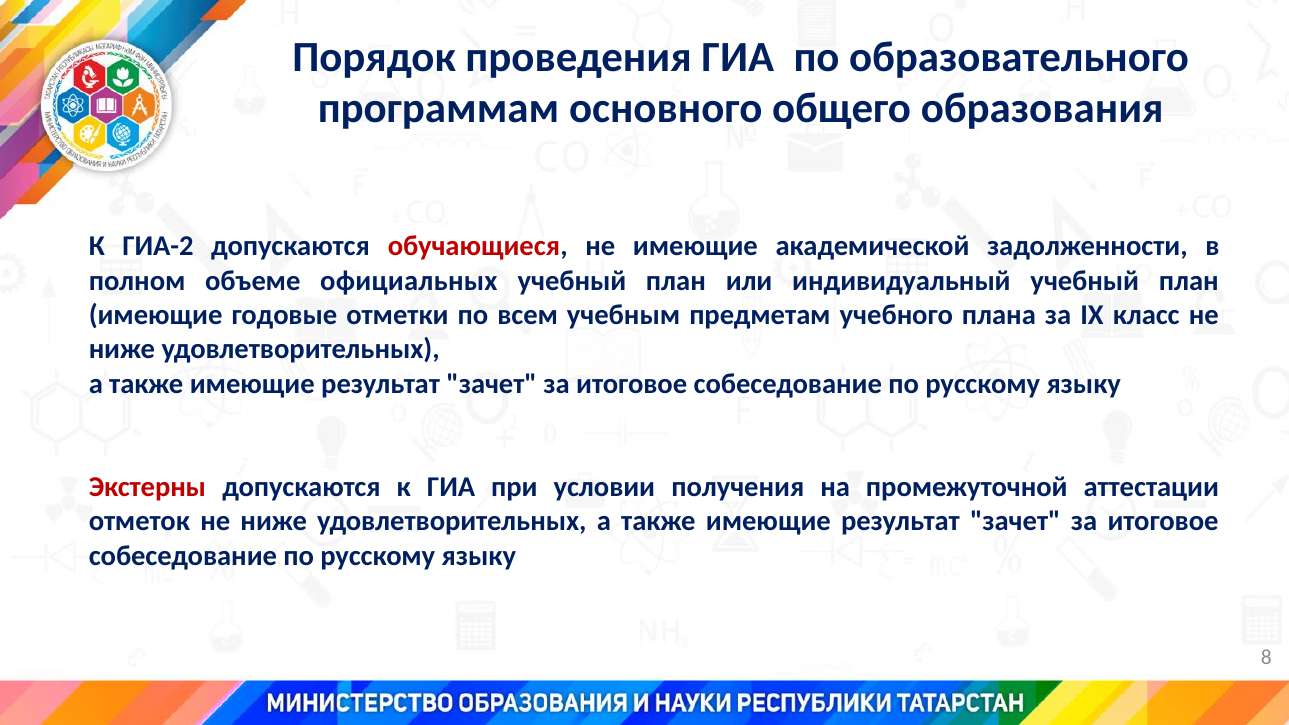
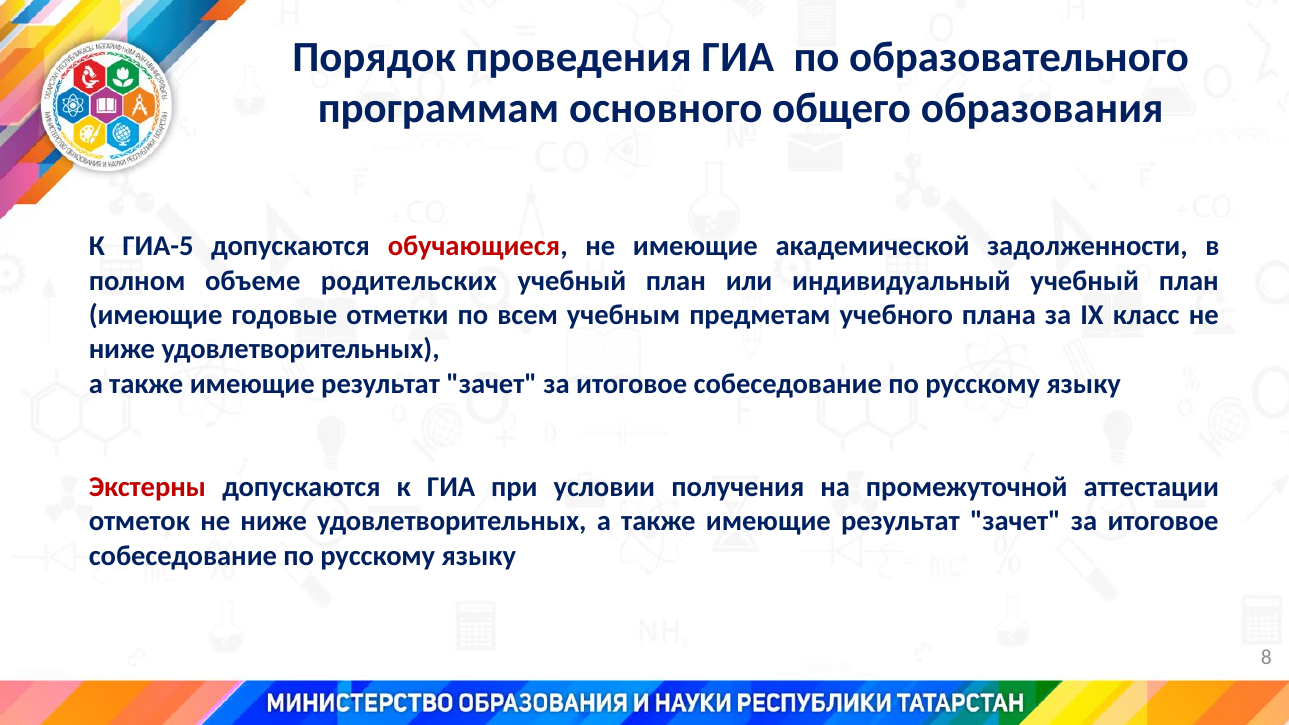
ГИА-2: ГИА-2 -> ГИА-5 (158, 246)
официальных: официальных -> родительских (409, 281)
